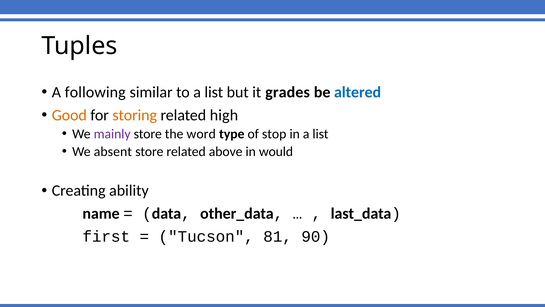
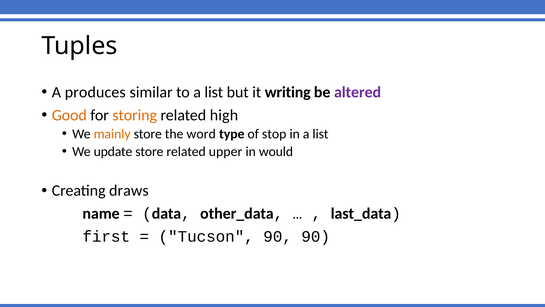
following: following -> produces (95, 92)
grades: grades -> writing (288, 92)
altered colour: blue -> purple (358, 92)
mainly colour: purple -> orange (112, 134)
absent: absent -> update (113, 151)
above: above -> upper (226, 151)
ability: ability -> draws (129, 190)
Tucson 81: 81 -> 90 (278, 236)
